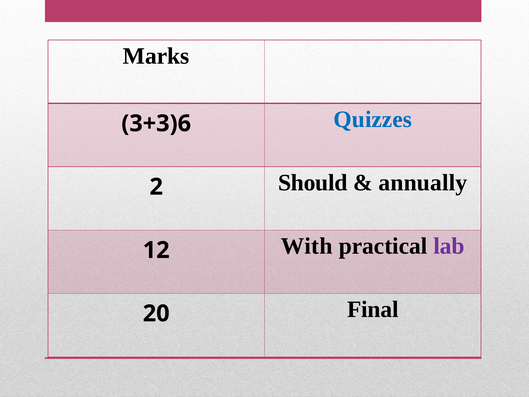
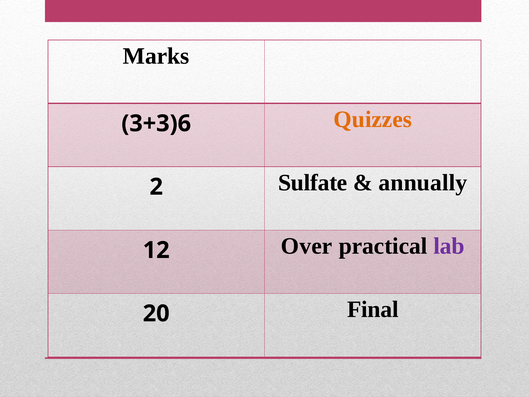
Quizzes colour: blue -> orange (373, 119)
Should: Should -> Sulfate (313, 183)
With: With -> Over (307, 246)
